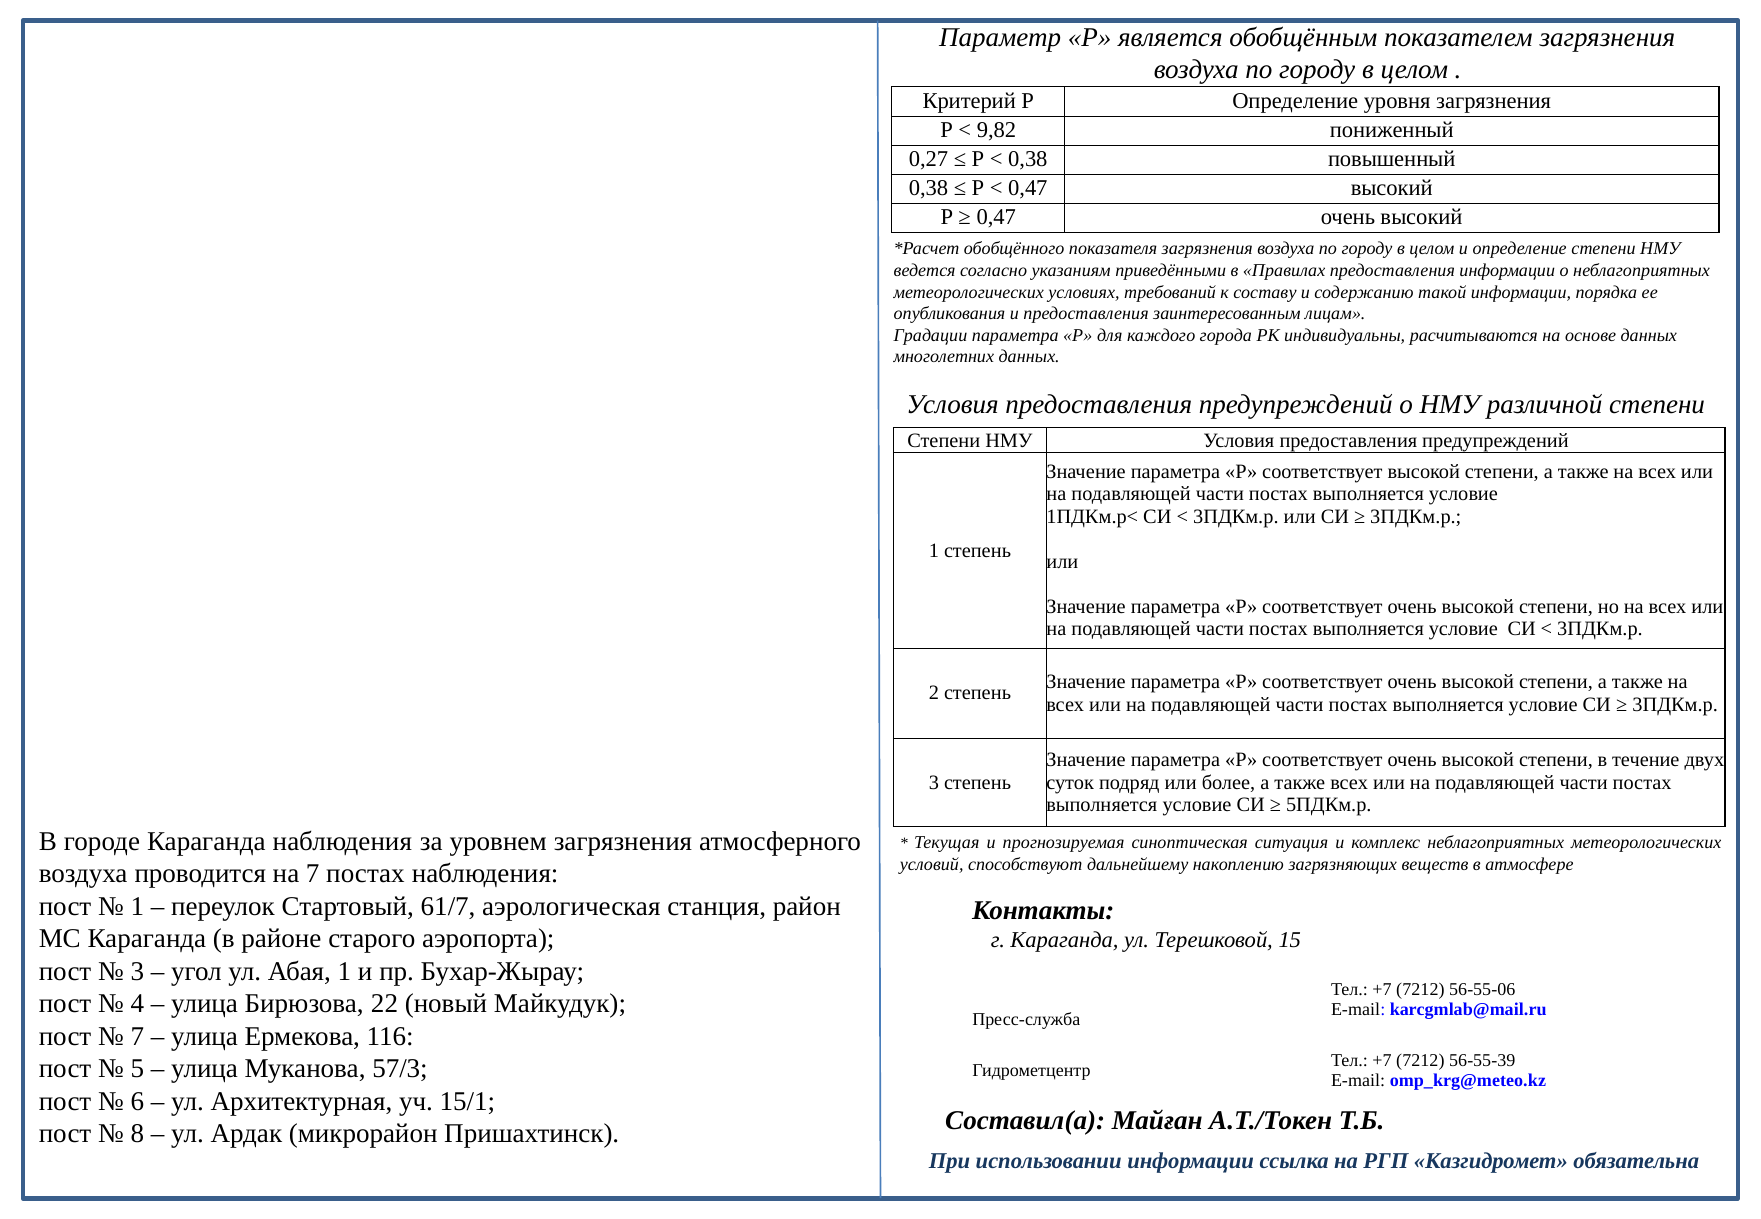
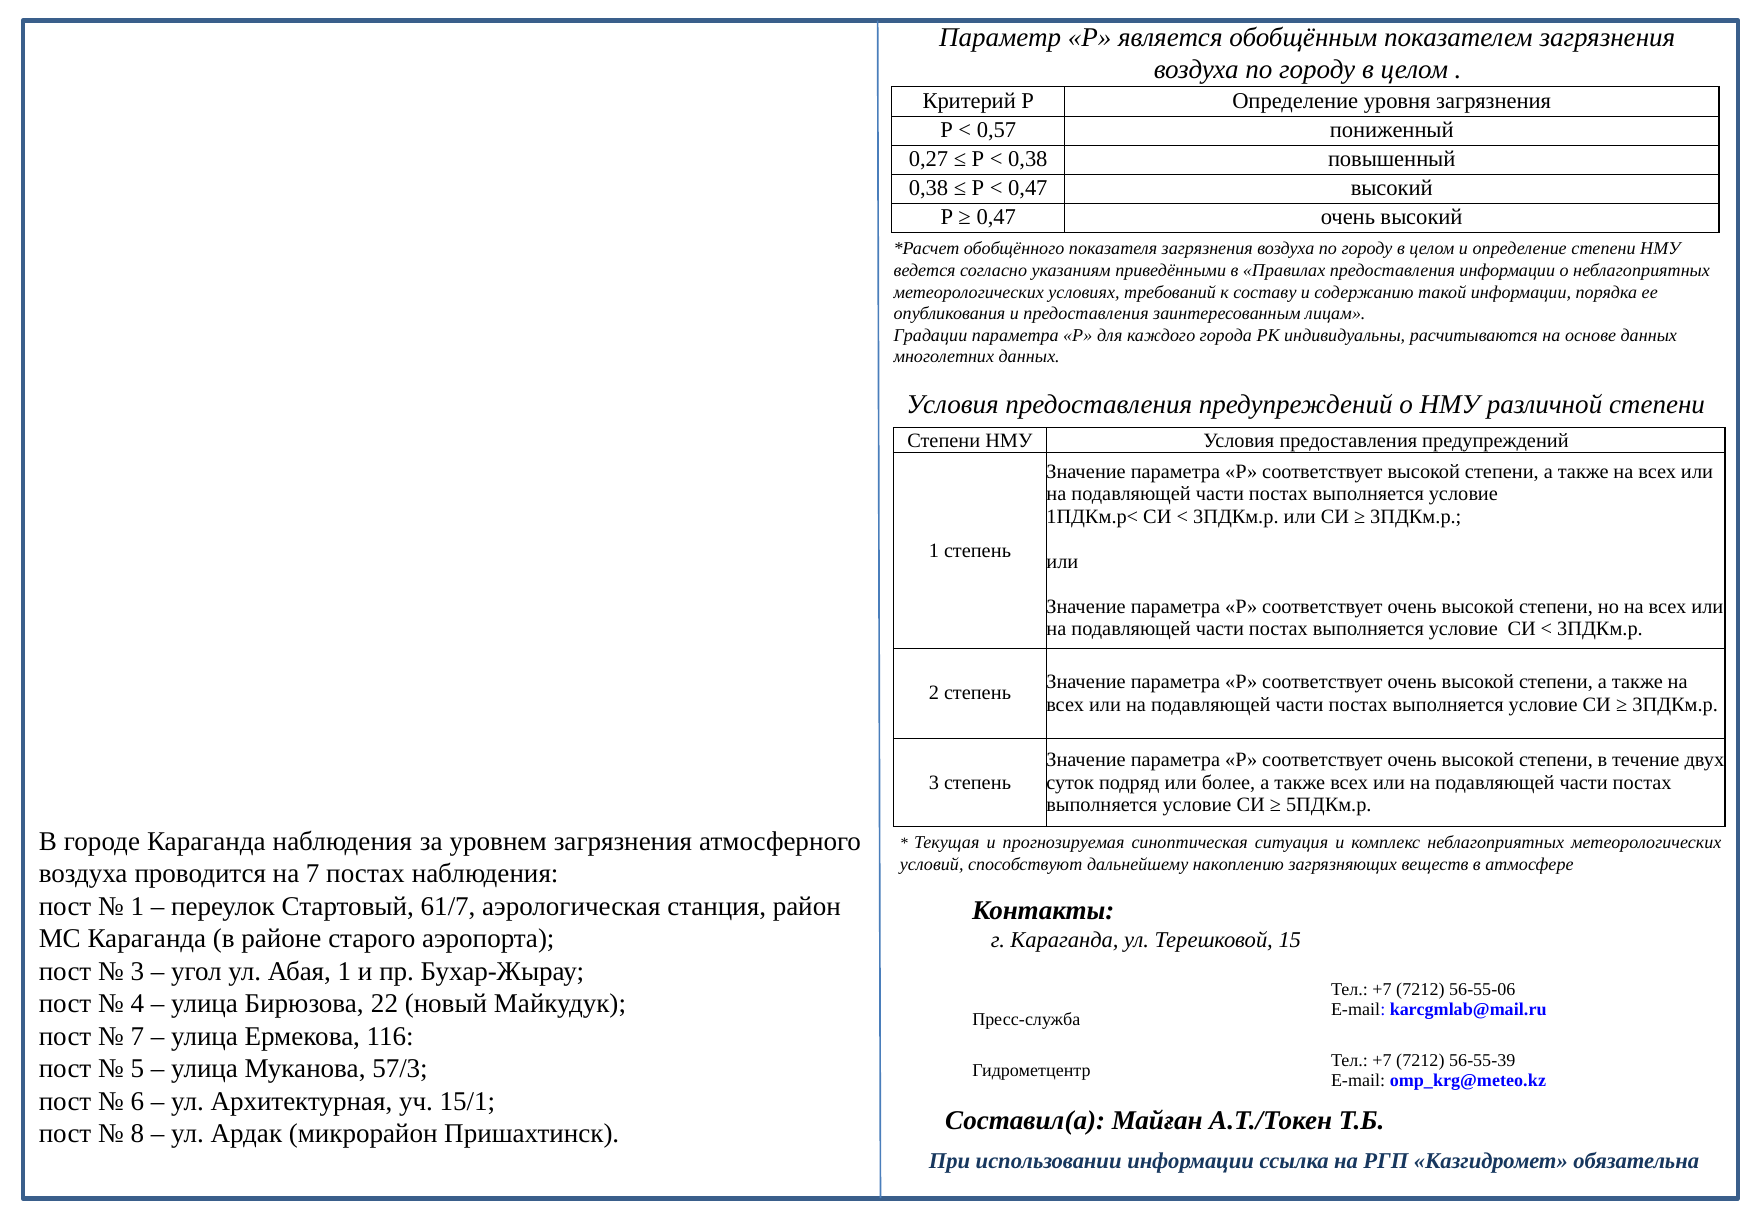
9,82: 9,82 -> 0,57 (997, 130)
